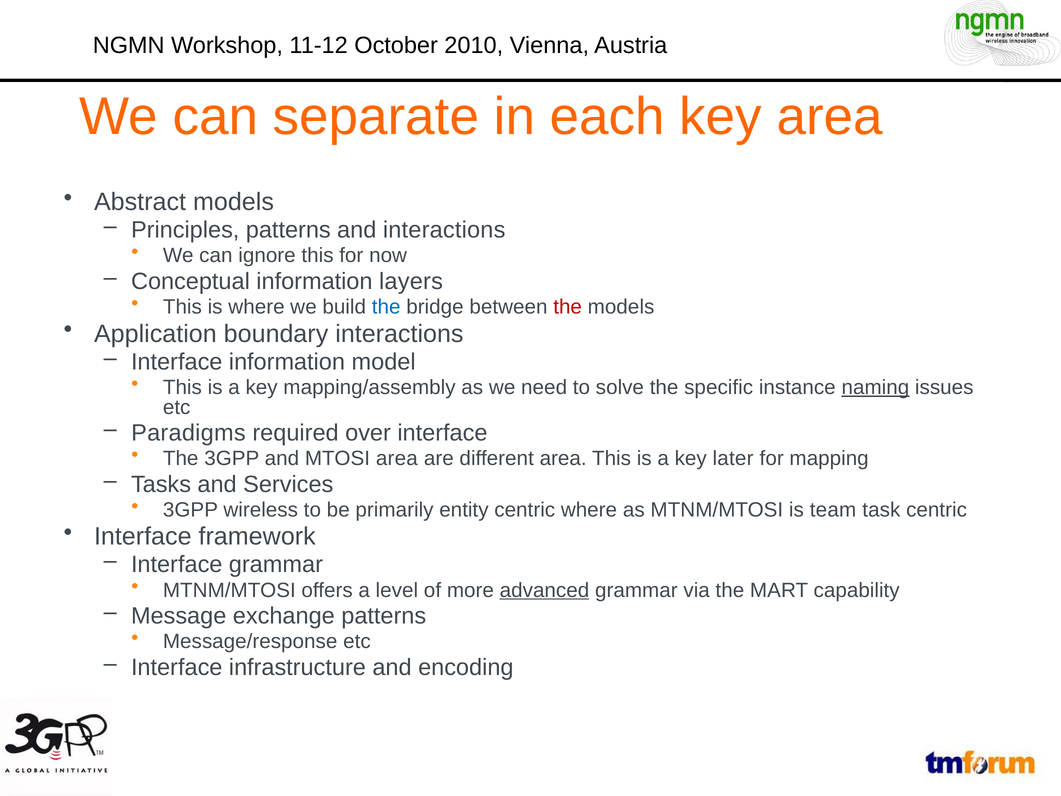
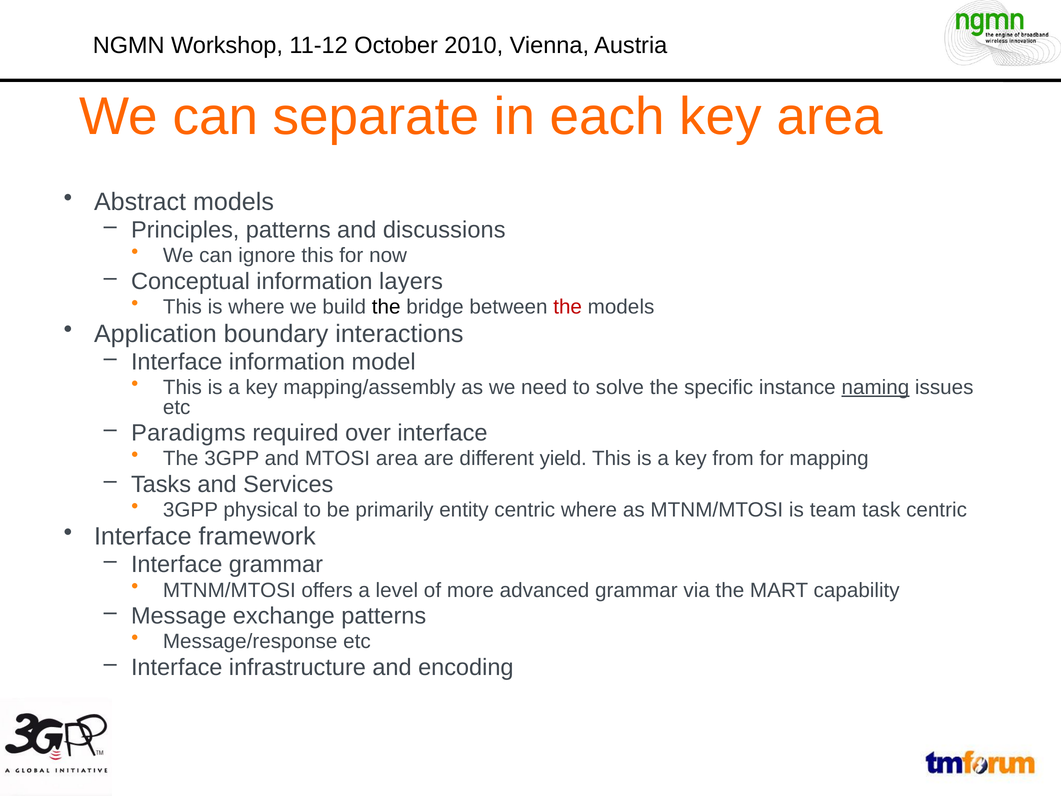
and interactions: interactions -> discussions (444, 230)
the colour: blue -> black (386, 307)
different area: area -> yield (563, 458)
later: later -> from (733, 458)
wireless: wireless -> physical (261, 510)
advanced underline: present -> none (544, 590)
